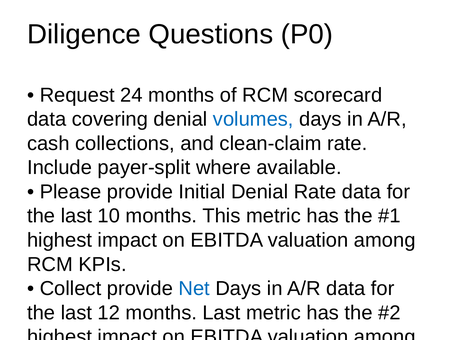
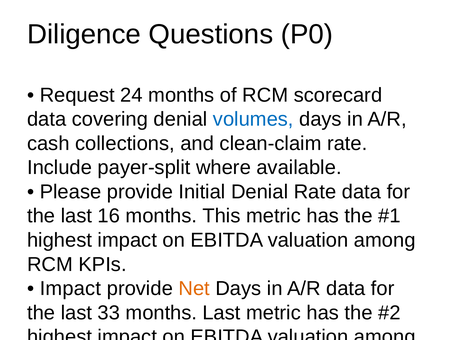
10: 10 -> 16 (109, 216)
Collect: Collect -> Impact (70, 288)
Net colour: blue -> orange (194, 288)
12: 12 -> 33 (109, 312)
